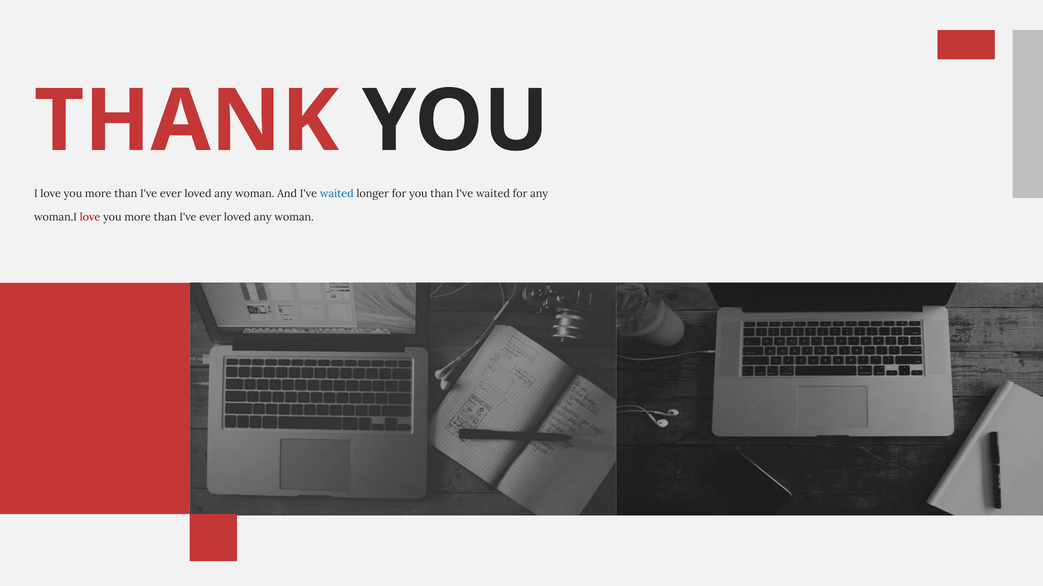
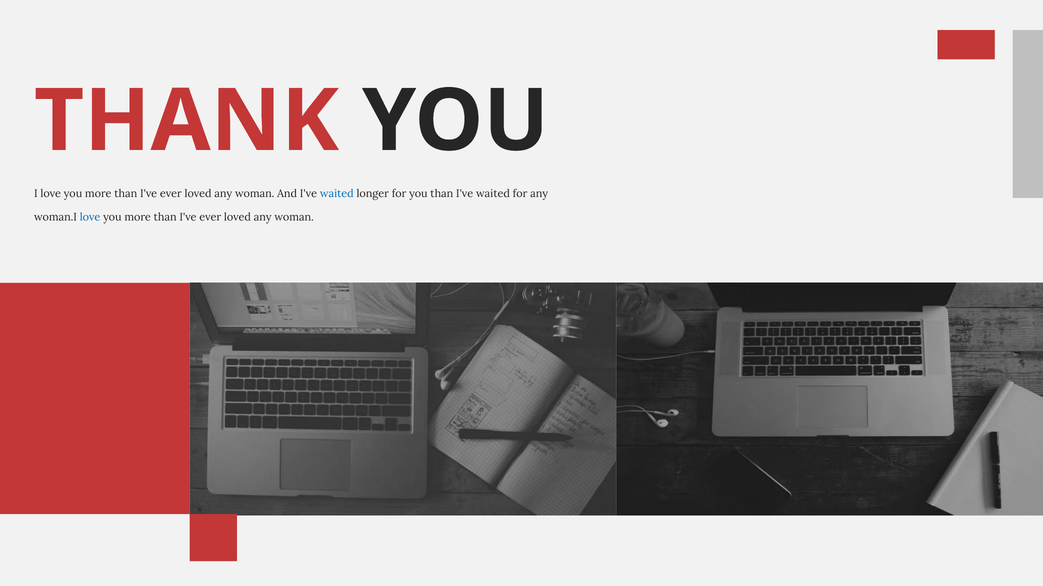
love colour: red -> blue (90, 218)
